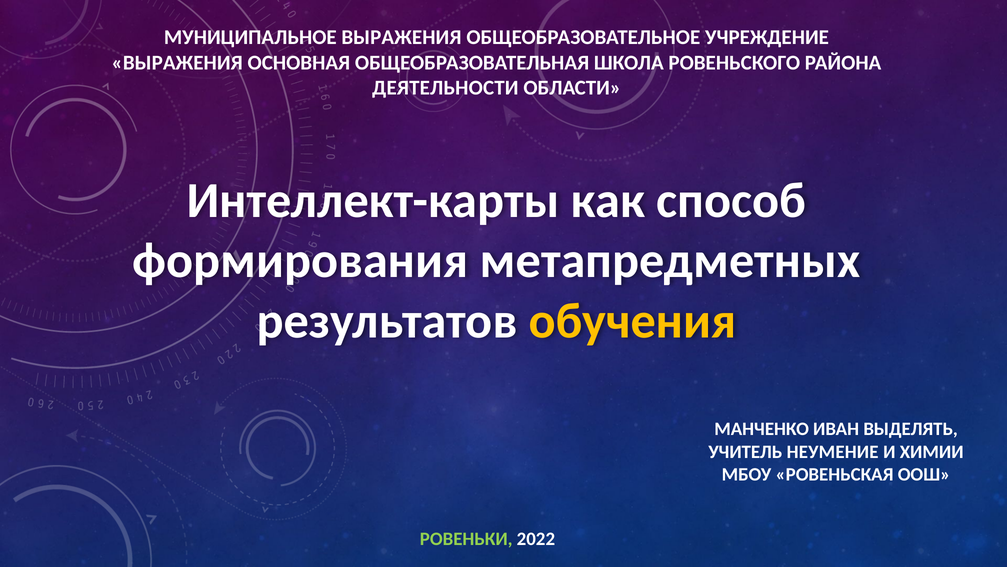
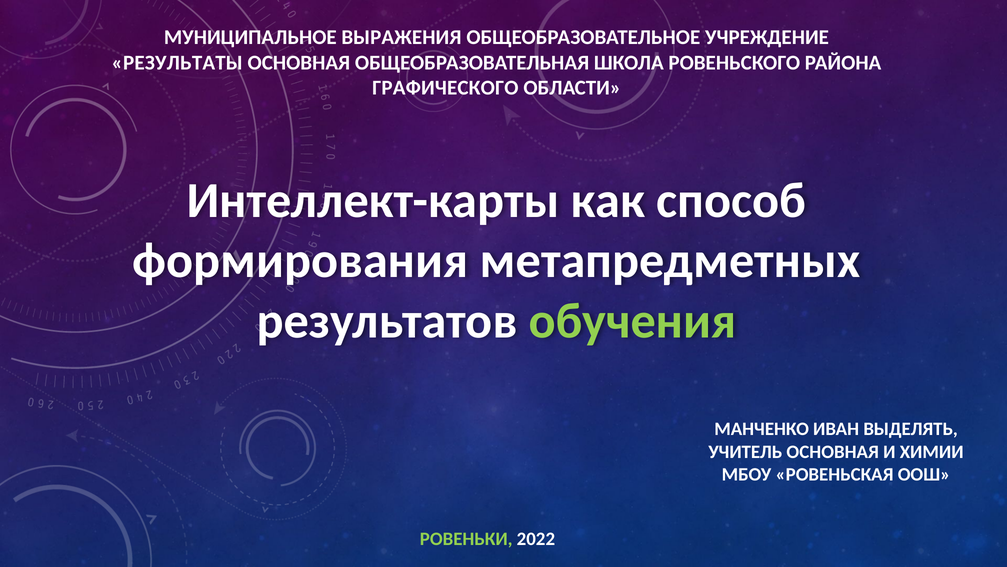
ВЫРАЖЕНИЯ: ВЫРАЖЕНИЯ -> РЕЗУЛЬТАТЫ (177, 63)
ДЕЯТЕЛЬНОСТИ: ДЕЯТЕЛЬНОСТИ -> ГРАФИЧЕСКОГО (445, 88)
обучения colour: yellow -> light green (633, 321)
УЧИТЕЛЬ НЕУМЕНИЕ: НЕУМЕНИЕ -> ОСНОВНАЯ (833, 451)
